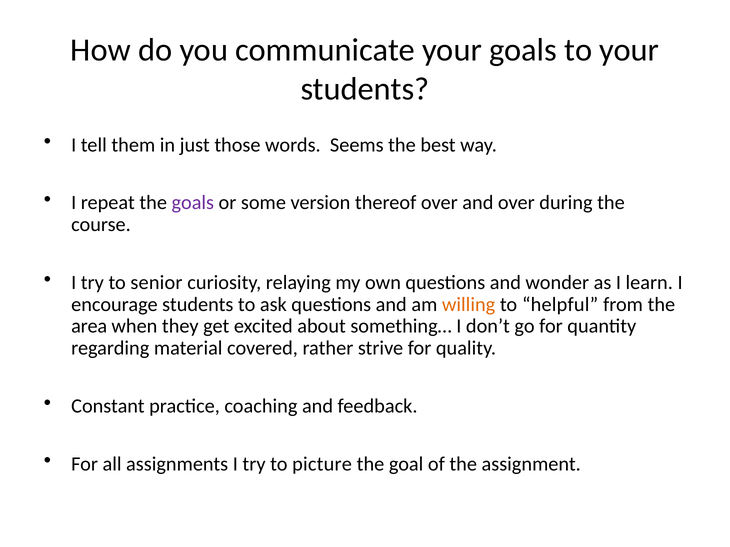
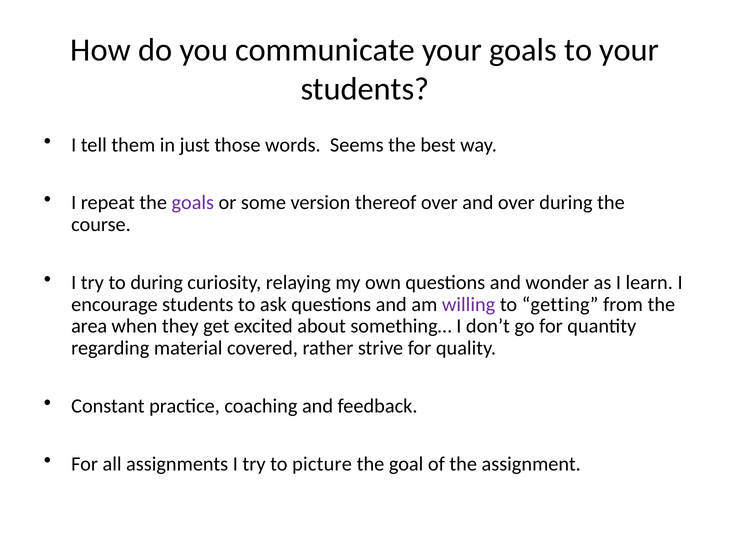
to senior: senior -> during (157, 283)
willing colour: orange -> purple (469, 305)
helpful: helpful -> getting (560, 305)
